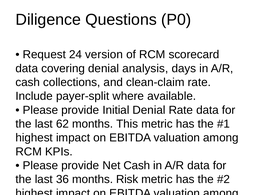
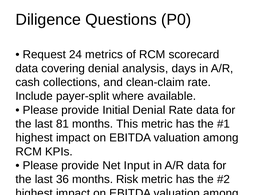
version: version -> metrics (104, 55)
62: 62 -> 81 (62, 124)
Net Cash: Cash -> Input (137, 165)
